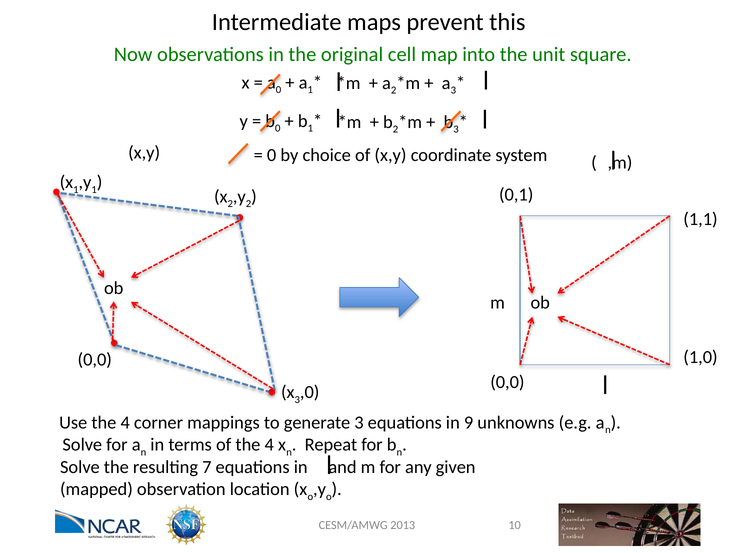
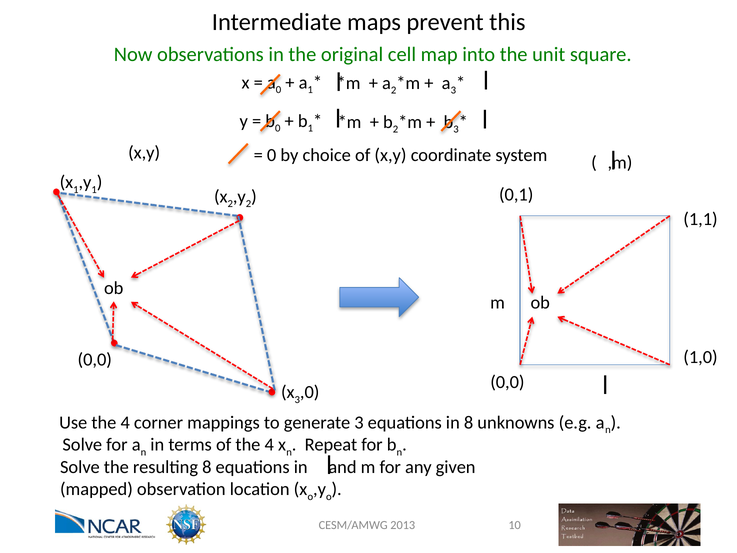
in 9: 9 -> 8 (469, 423)
resulting 7: 7 -> 8 (207, 467)
